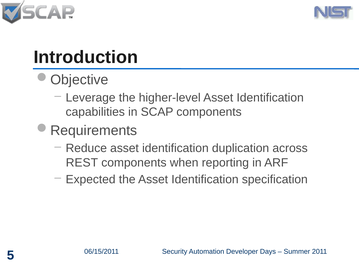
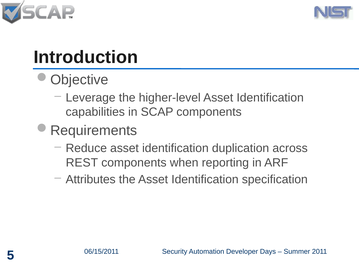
Expected: Expected -> Attributes (91, 180)
